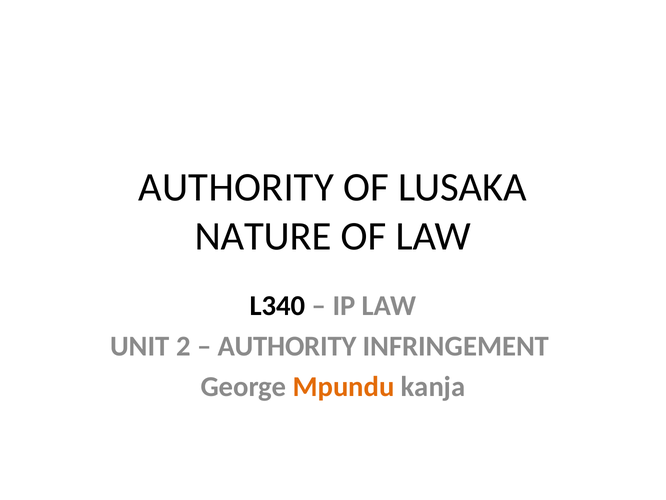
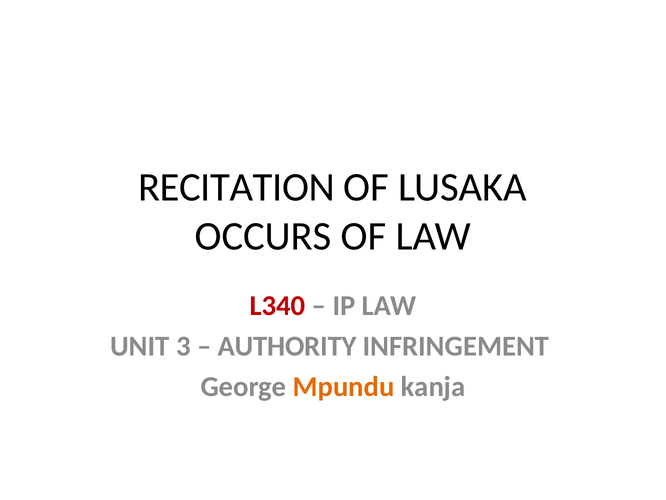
AUTHORITY: AUTHORITY -> RECITATION (236, 187)
NATURE: NATURE -> OCCURS (263, 236)
L340 colour: black -> red (278, 306)
2: 2 -> 3 (183, 346)
